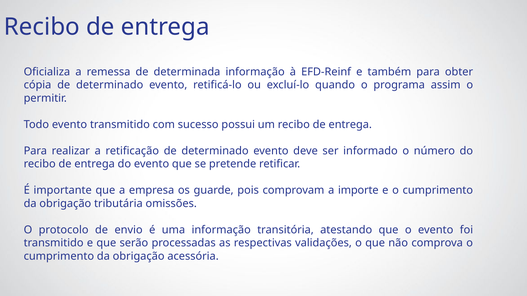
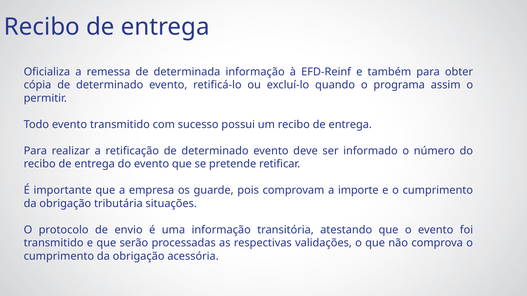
omissões: omissões -> situações (171, 204)
